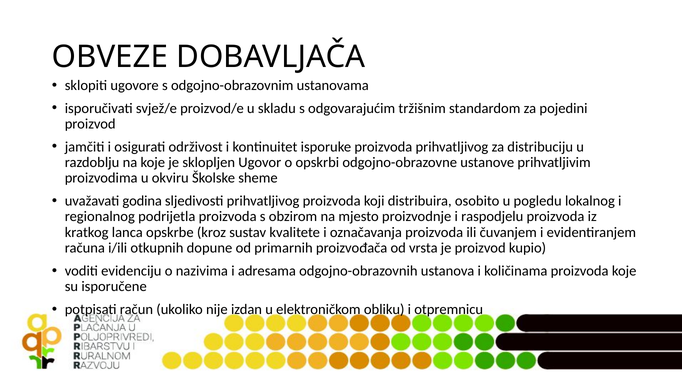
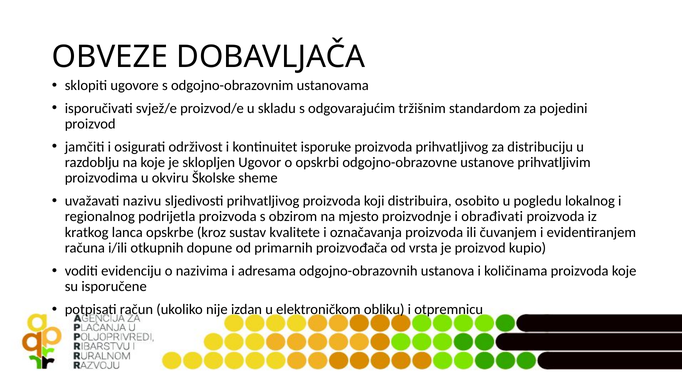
godina: godina -> nazivu (142, 201)
raspodjelu: raspodjelu -> obrađivati (492, 217)
